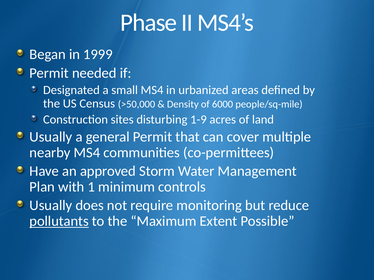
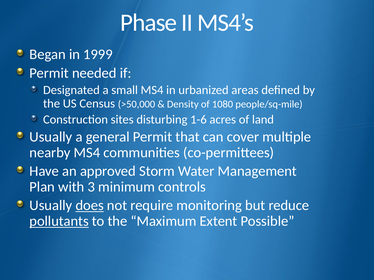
6000: 6000 -> 1080 (223, 104)
1-9: 1-9 -> 1-6 (198, 120)
1: 1 -> 3 (91, 187)
does underline: none -> present (90, 206)
